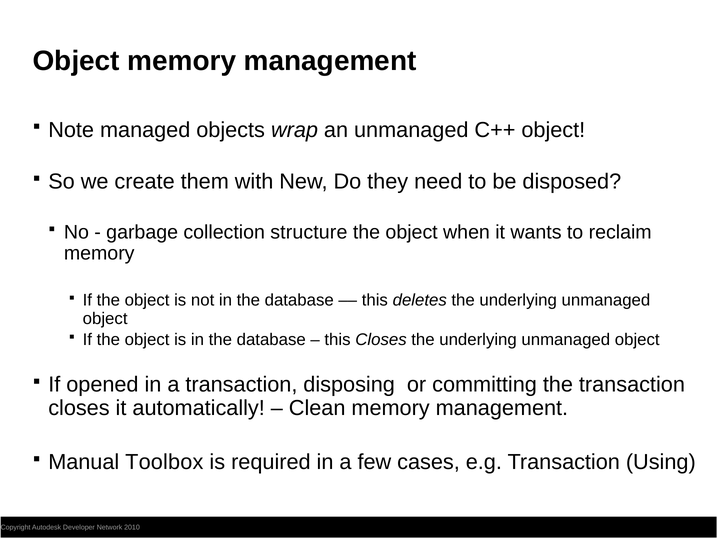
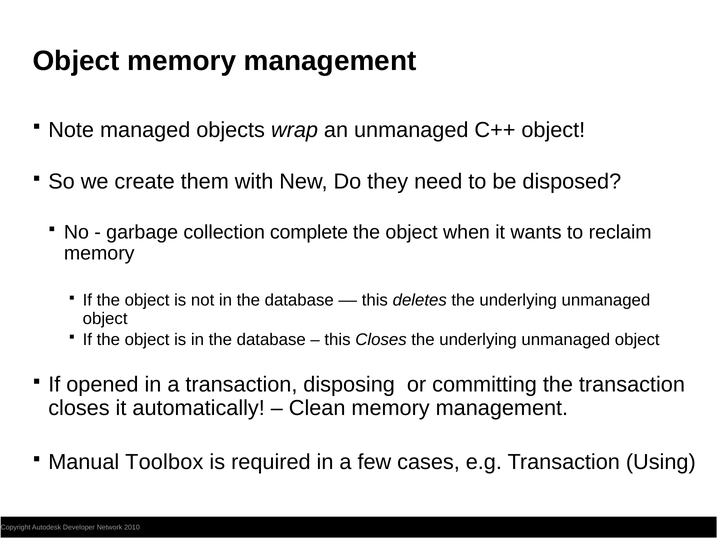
structure: structure -> complete (309, 232)
